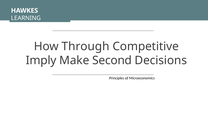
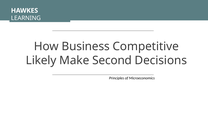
Through: Through -> Business (86, 46)
Imply: Imply -> Likely (41, 60)
